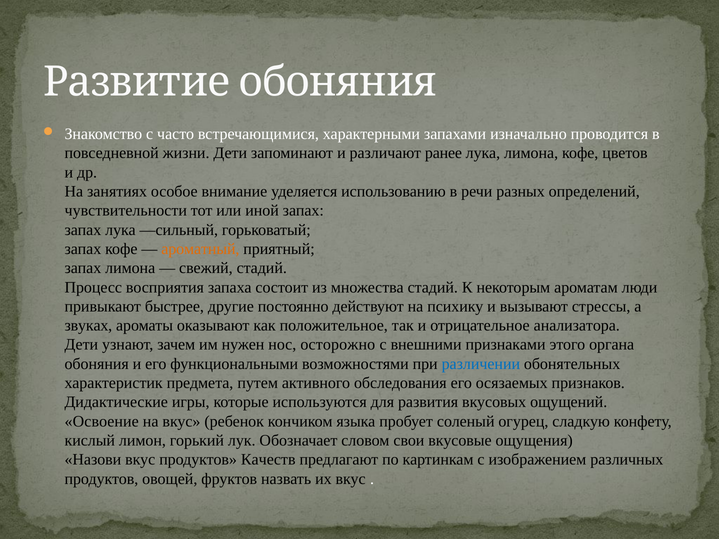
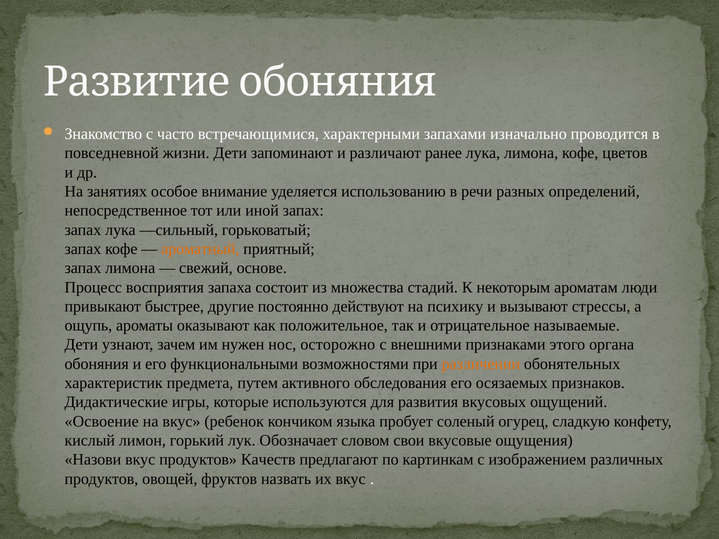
чувствительности: чувствительности -> непосредственное (126, 211)
свежий стадий: стадий -> основе (262, 268)
звуках: звуках -> ощупь (88, 326)
анализатора: анализатора -> называемые (577, 326)
различении colour: blue -> orange (481, 364)
